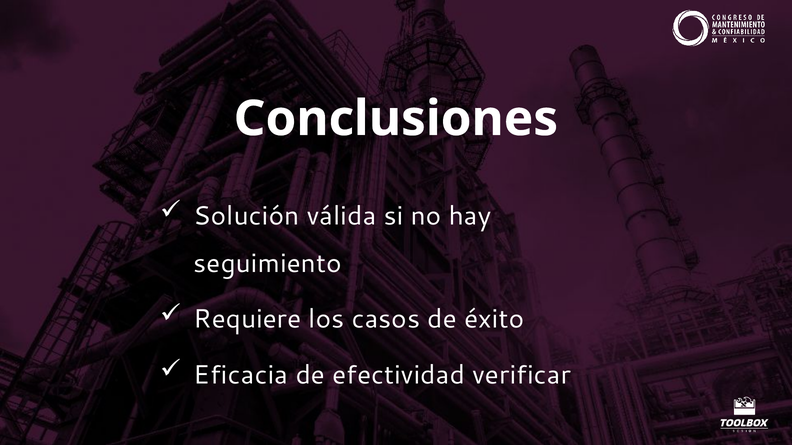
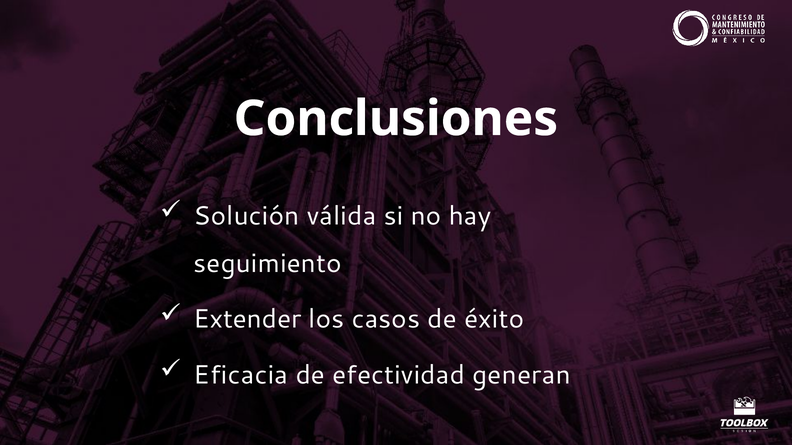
Requiere: Requiere -> Extender (247, 320)
verificar: verificar -> generan (522, 375)
